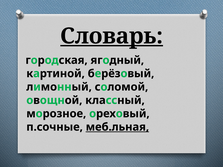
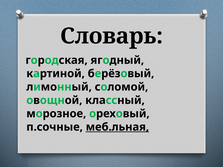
Словарь underline: present -> none (112, 36)
